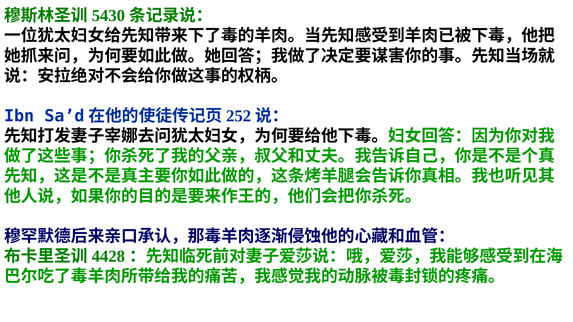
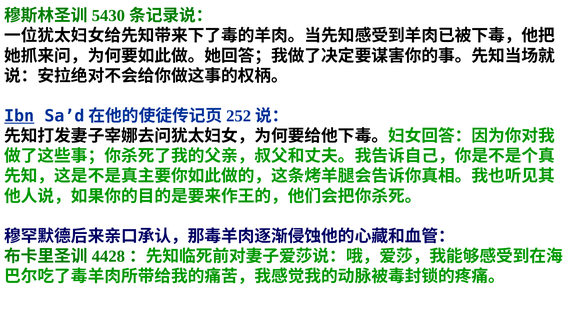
Ibn underline: none -> present (19, 116)
